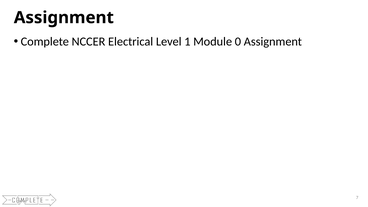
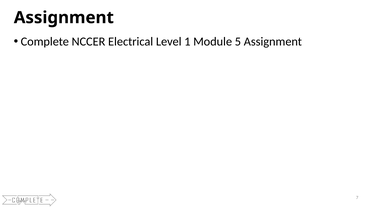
0: 0 -> 5 (238, 42)
